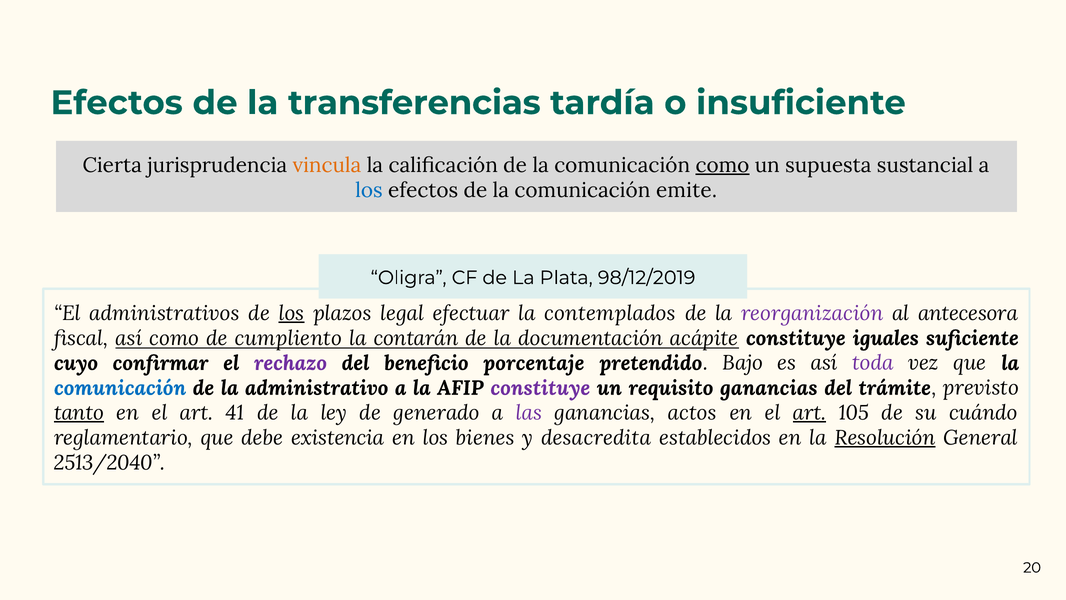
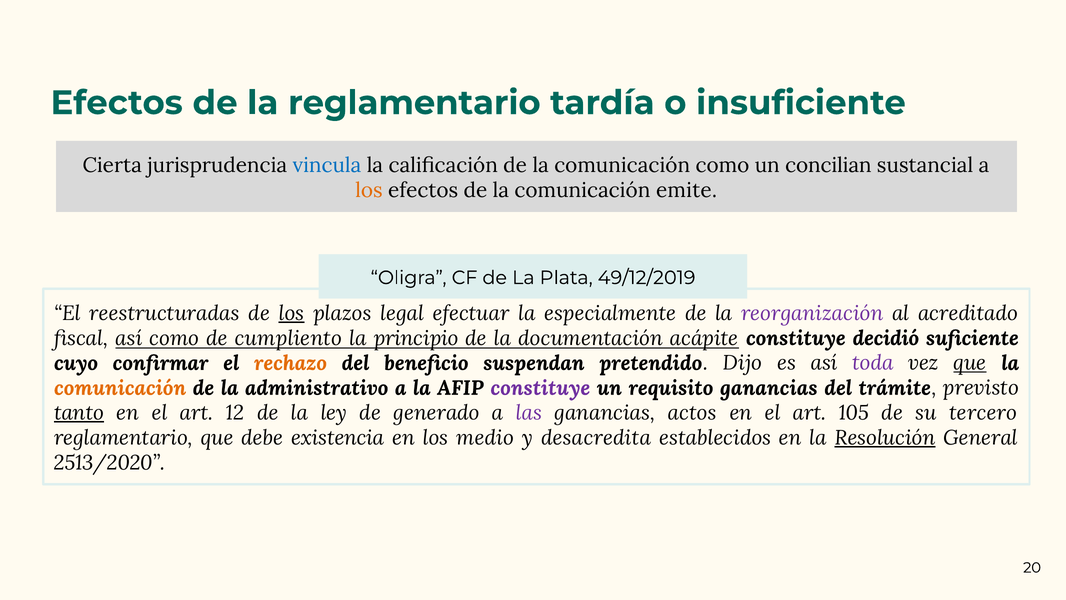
la transferencias: transferencias -> reglamentario (414, 103)
vincula colour: orange -> blue (327, 165)
como underline: present -> none (722, 165)
supuesta: supuesta -> concilian (828, 165)
los colour: blue -> orange (369, 190)
98/12/2019: 98/12/2019 -> 49/12/2019 (647, 278)
administrativos: administrativos -> reestructuradas (165, 313)
contemplados: contemplados -> especialmente (610, 313)
antecesora: antecesora -> acreditado (968, 313)
contarán: contarán -> principio (416, 338)
iguales: iguales -> decidió (886, 338)
rechazo colour: purple -> orange (290, 363)
porcentaje: porcentaje -> suspendan (534, 363)
Bajo: Bajo -> Dijo (742, 363)
que underline: none -> present (970, 363)
comunicación colour: blue -> orange (120, 388)
41: 41 -> 12 (235, 413)
art underline: present -> none (809, 413)
cuándo: cuándo -> tercero (983, 413)
bienes: bienes -> medio (485, 438)
2513/2040: 2513/2040 -> 2513/2020 (109, 462)
